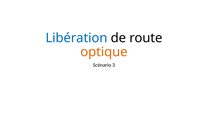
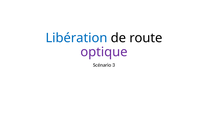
optique colour: orange -> purple (104, 52)
